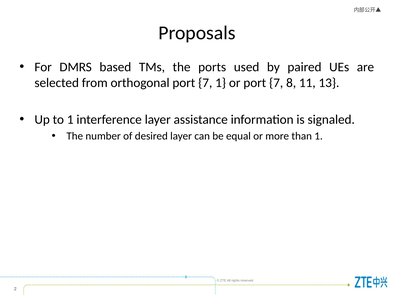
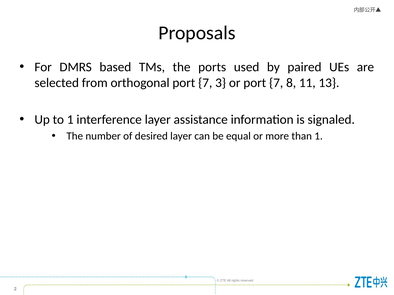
7 1: 1 -> 3 (221, 83)
